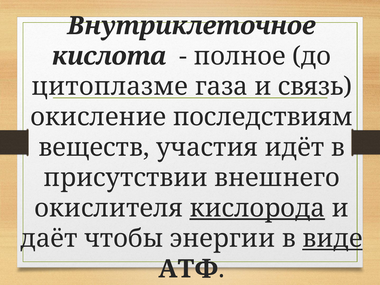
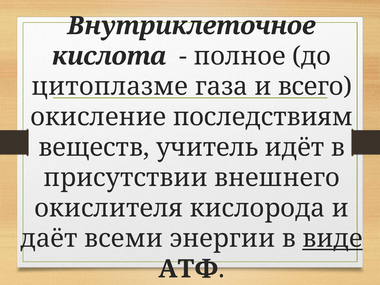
связь: связь -> всего (315, 87)
участия: участия -> учитель (207, 147)
кислорода underline: present -> none (257, 208)
чтобы: чтобы -> всеми (124, 239)
